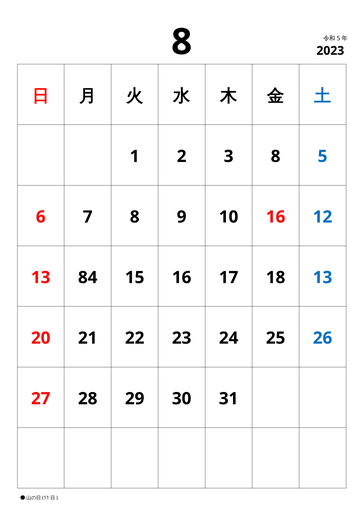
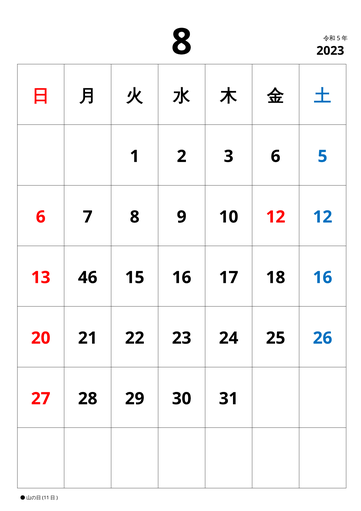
3 8: 8 -> 6 (276, 156)
10 16: 16 -> 12 (276, 217)
84: 84 -> 46 (88, 277)
18 13: 13 -> 16 (323, 277)
